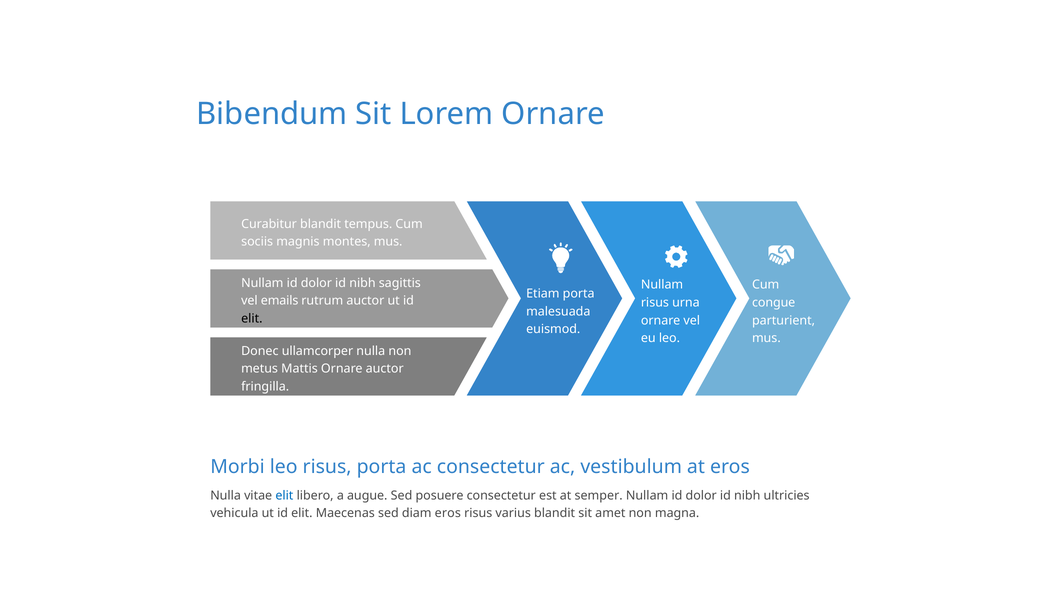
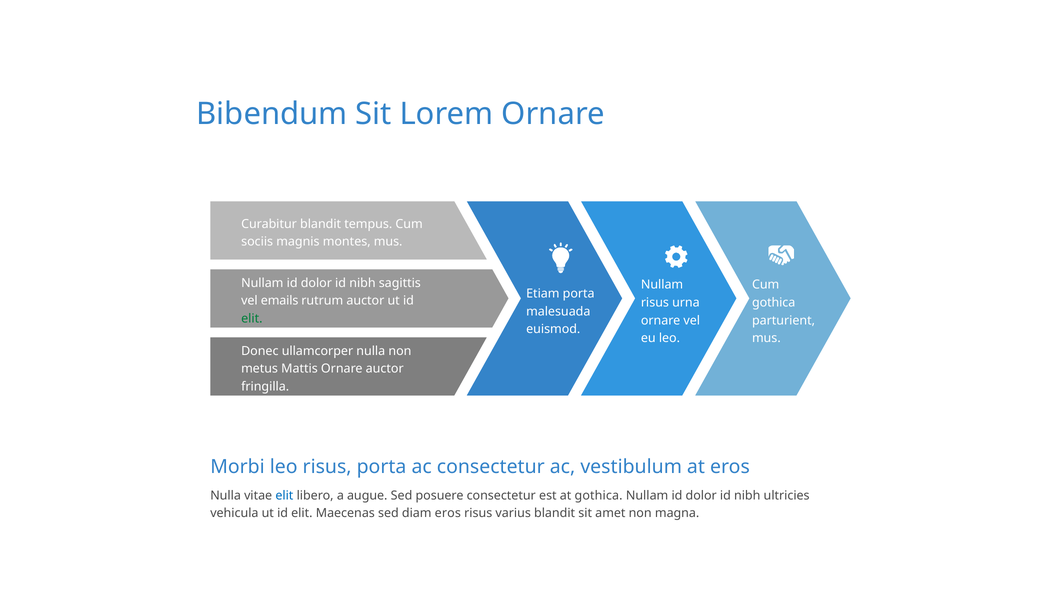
congue: congue -> gothica (774, 302)
elit colour: black -> green (252, 319)
at semper: semper -> gothica (599, 495)
